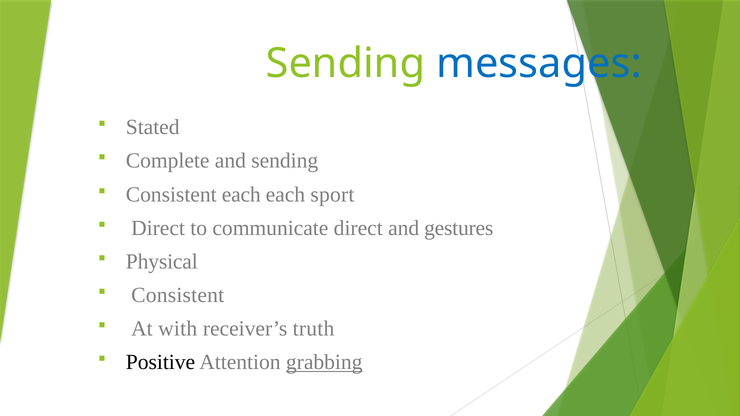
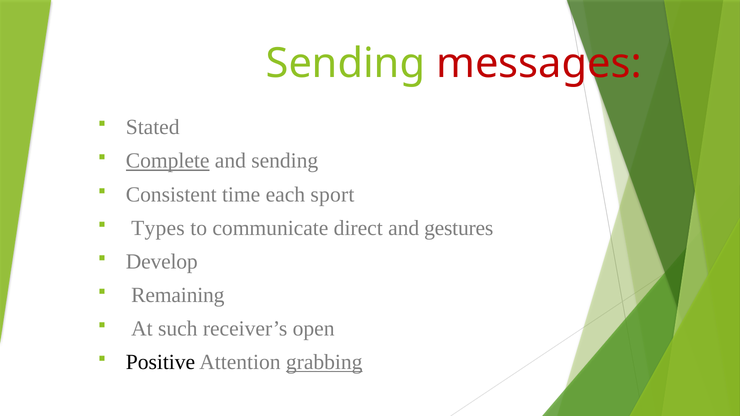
messages colour: blue -> red (539, 63)
Complete underline: none -> present (168, 161)
Consistent each: each -> time (241, 195)
Direct: Direct -> Types (158, 228)
Physical: Physical -> Develop (162, 262)
Consistent: Consistent -> Remaining (178, 295)
with: with -> such (178, 329)
truth: truth -> open (314, 329)
